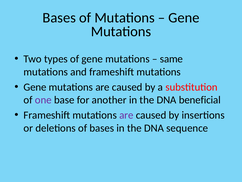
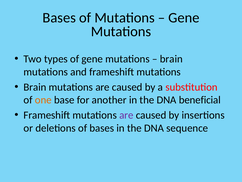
same: same -> brain (171, 59)
Gene: Gene -> Brain (35, 87)
one colour: purple -> orange (43, 100)
